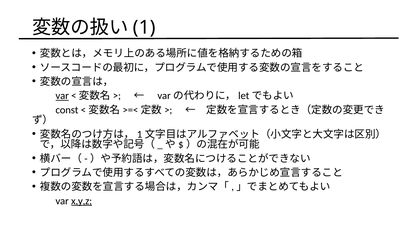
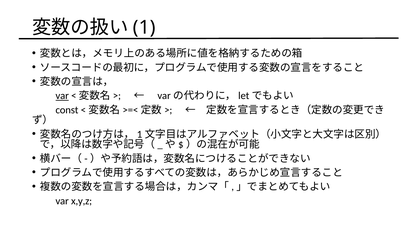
x,y,z underline: present -> none (82, 201)
